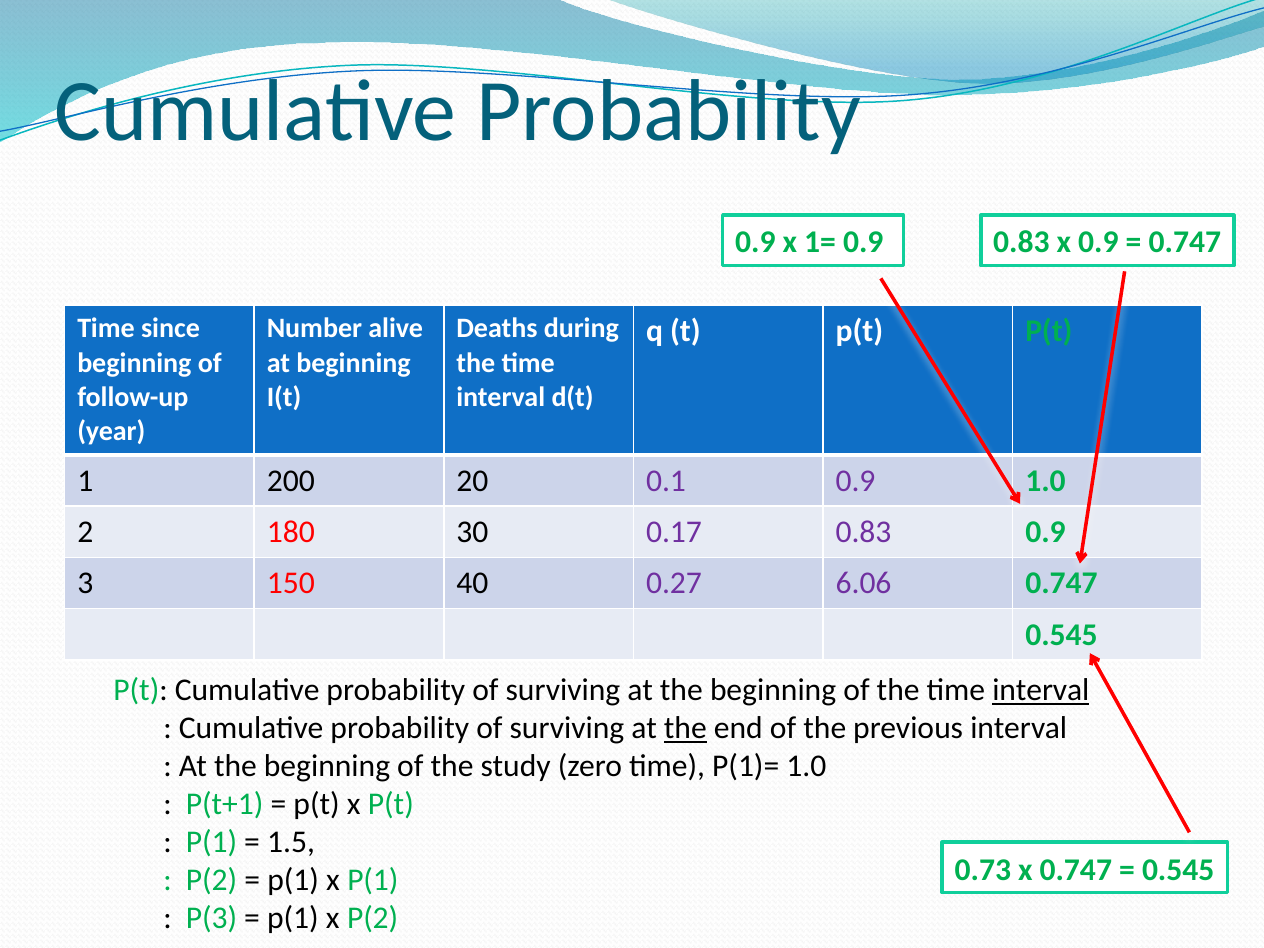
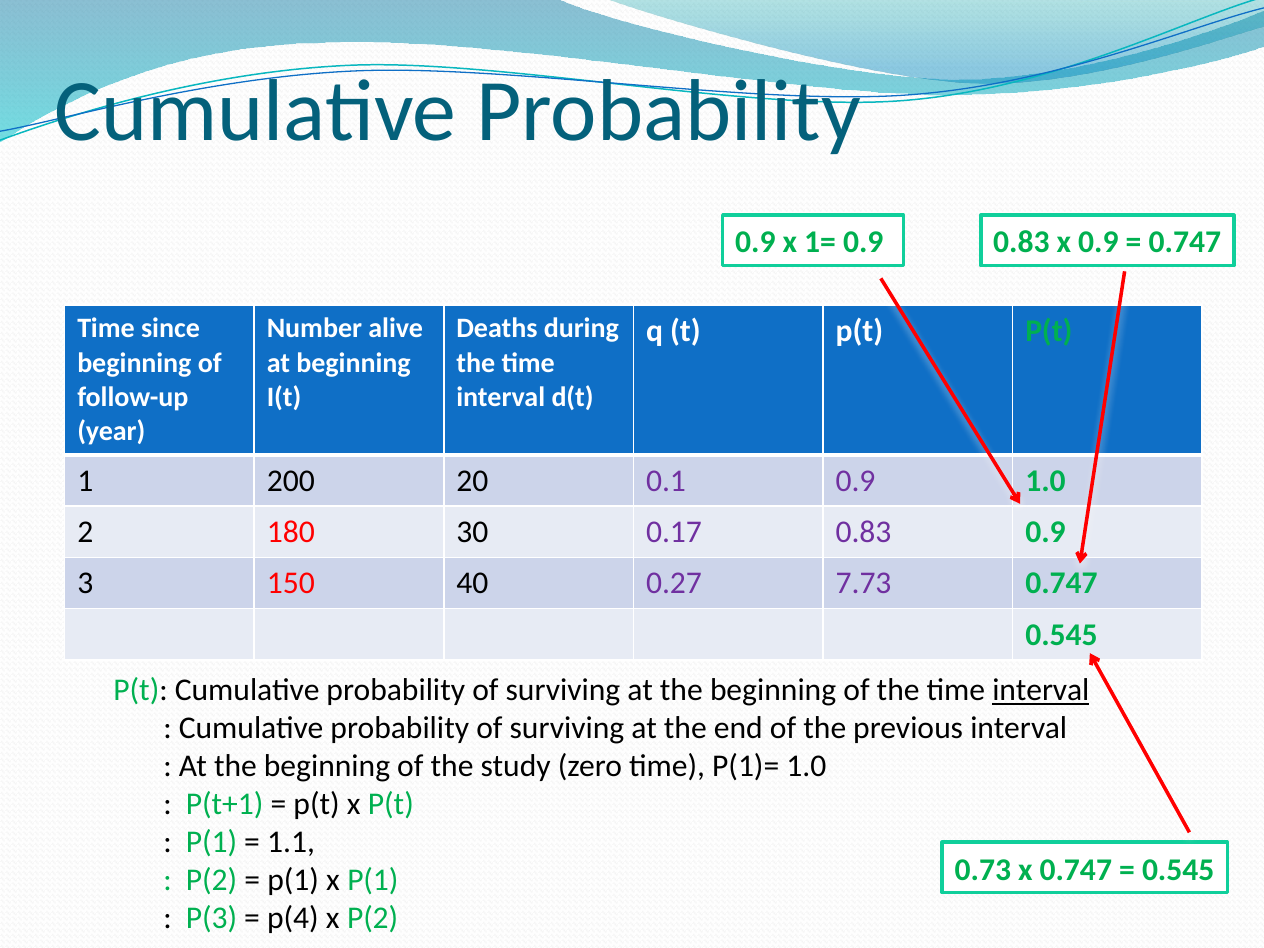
6.06: 6.06 -> 7.73 (864, 583)
the underline: present -> none (685, 728)
1.5: 1.5 -> 1.1 (291, 842)
p(1: p(1 -> p(4 (293, 918)
